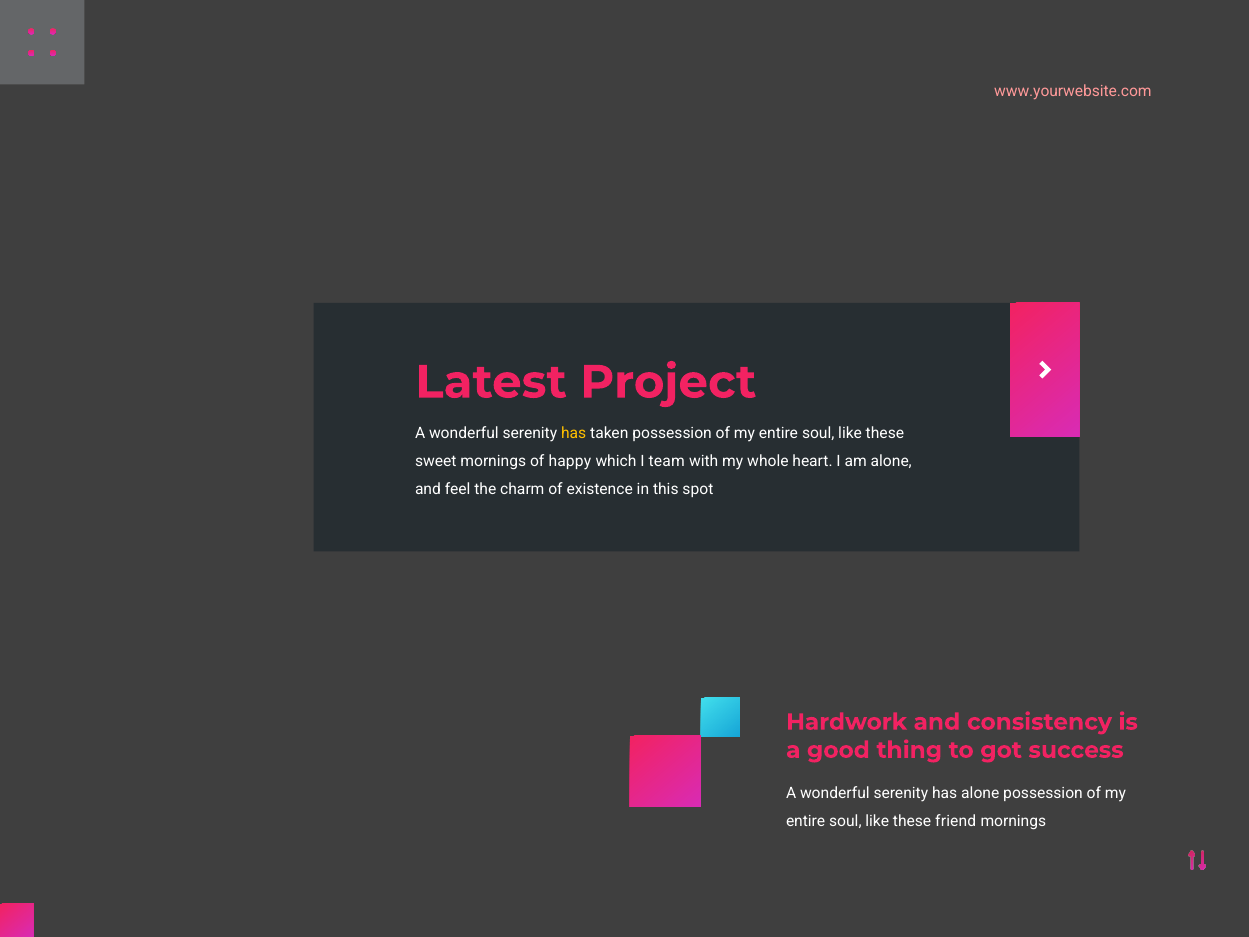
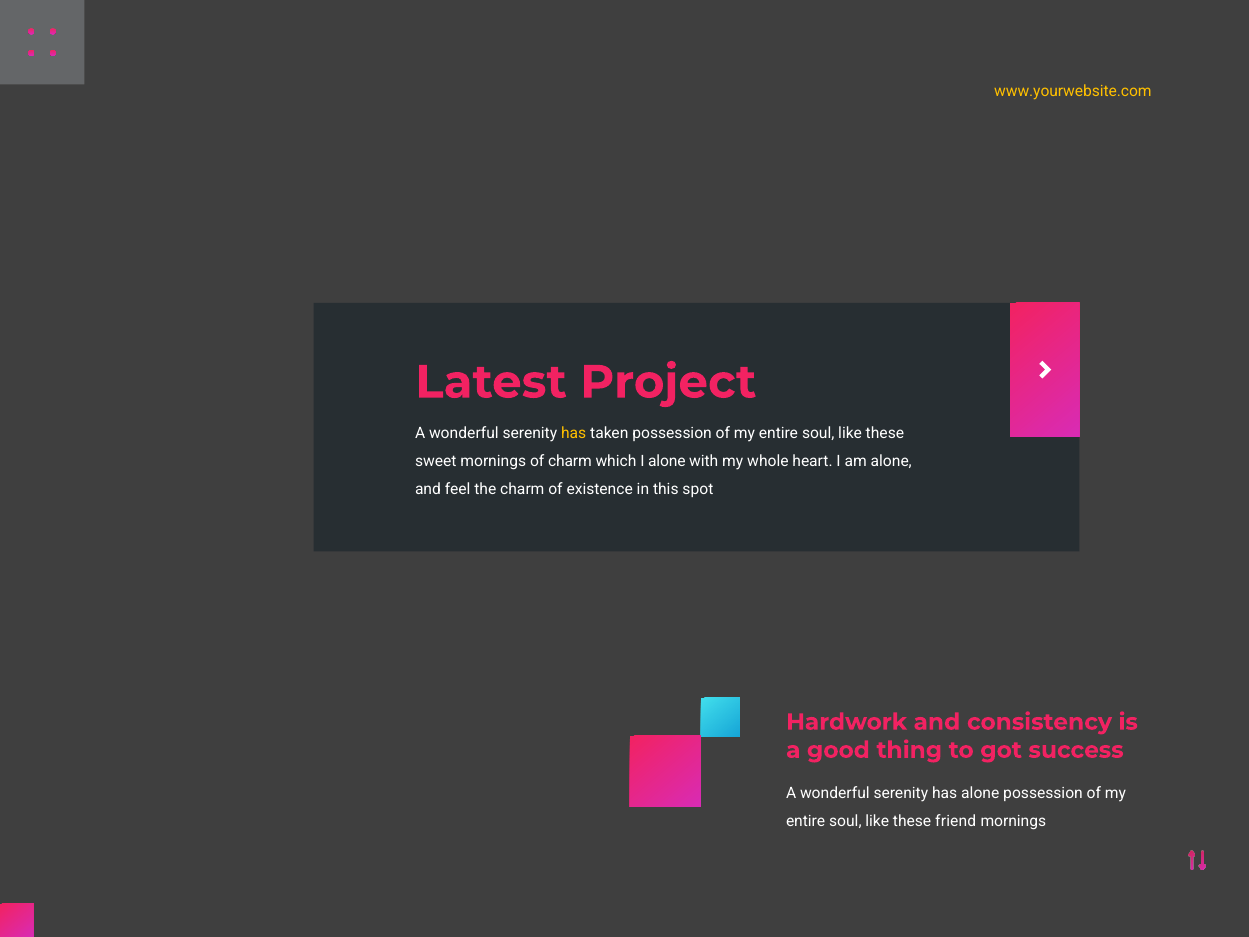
www.yourwebsite.com colour: pink -> yellow (1073, 92)
of happy: happy -> charm (570, 461)
I team: team -> alone (667, 461)
